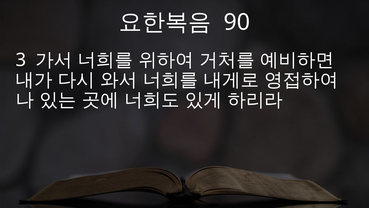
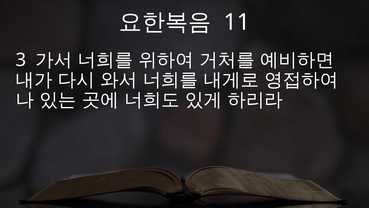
90: 90 -> 11 (237, 22)
